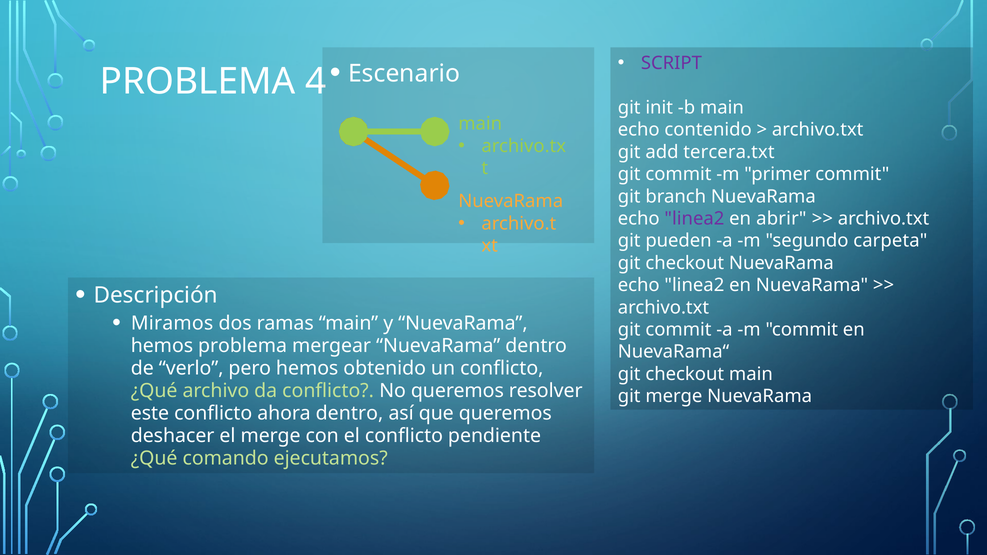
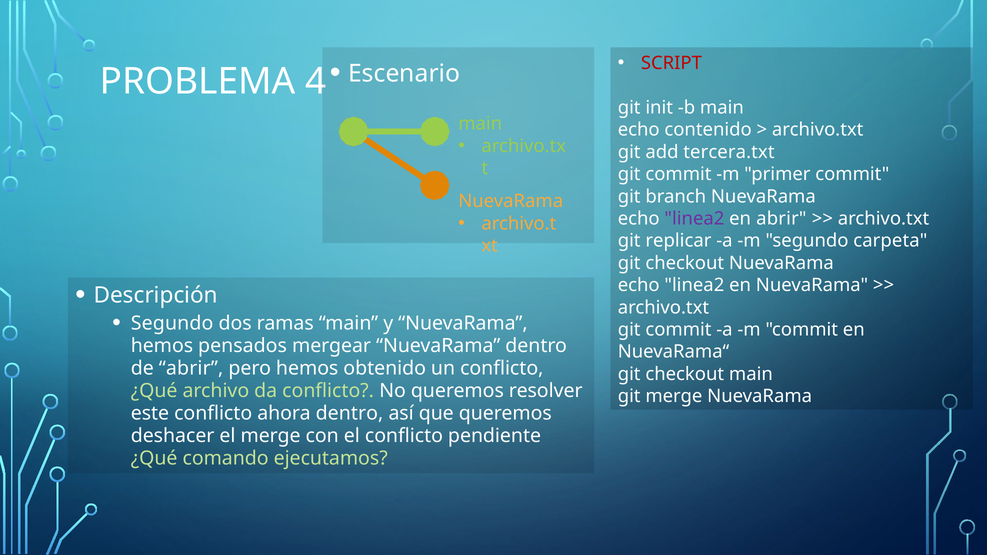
SCRIPT colour: purple -> red (671, 63)
pueden: pueden -> replicar (678, 241)
Miramos: Miramos -> Segundo (172, 324)
hemos problema: problema -> pensados (243, 346)
de verlo: verlo -> abrir (191, 368)
